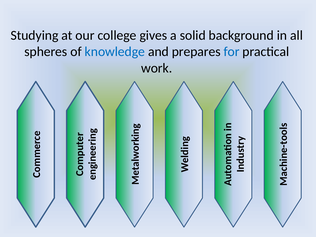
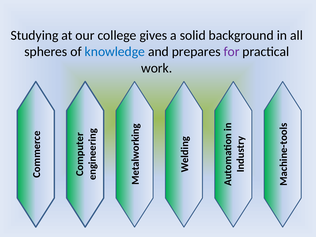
for colour: blue -> purple (232, 52)
